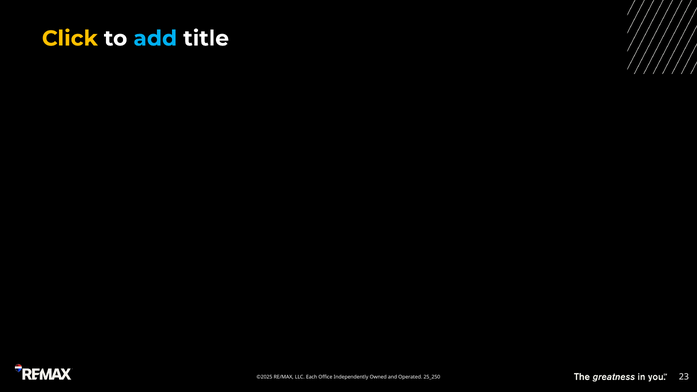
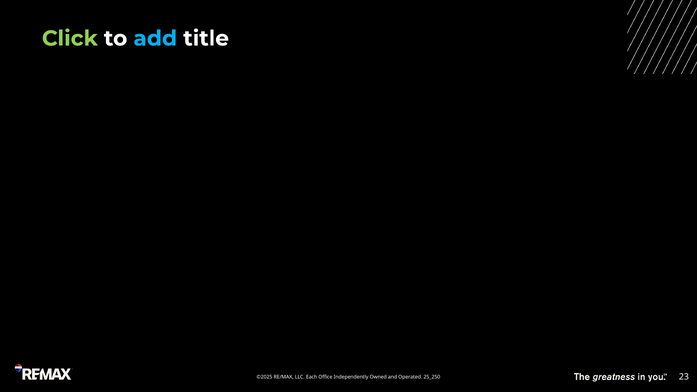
Click colour: yellow -> light green (70, 38)
